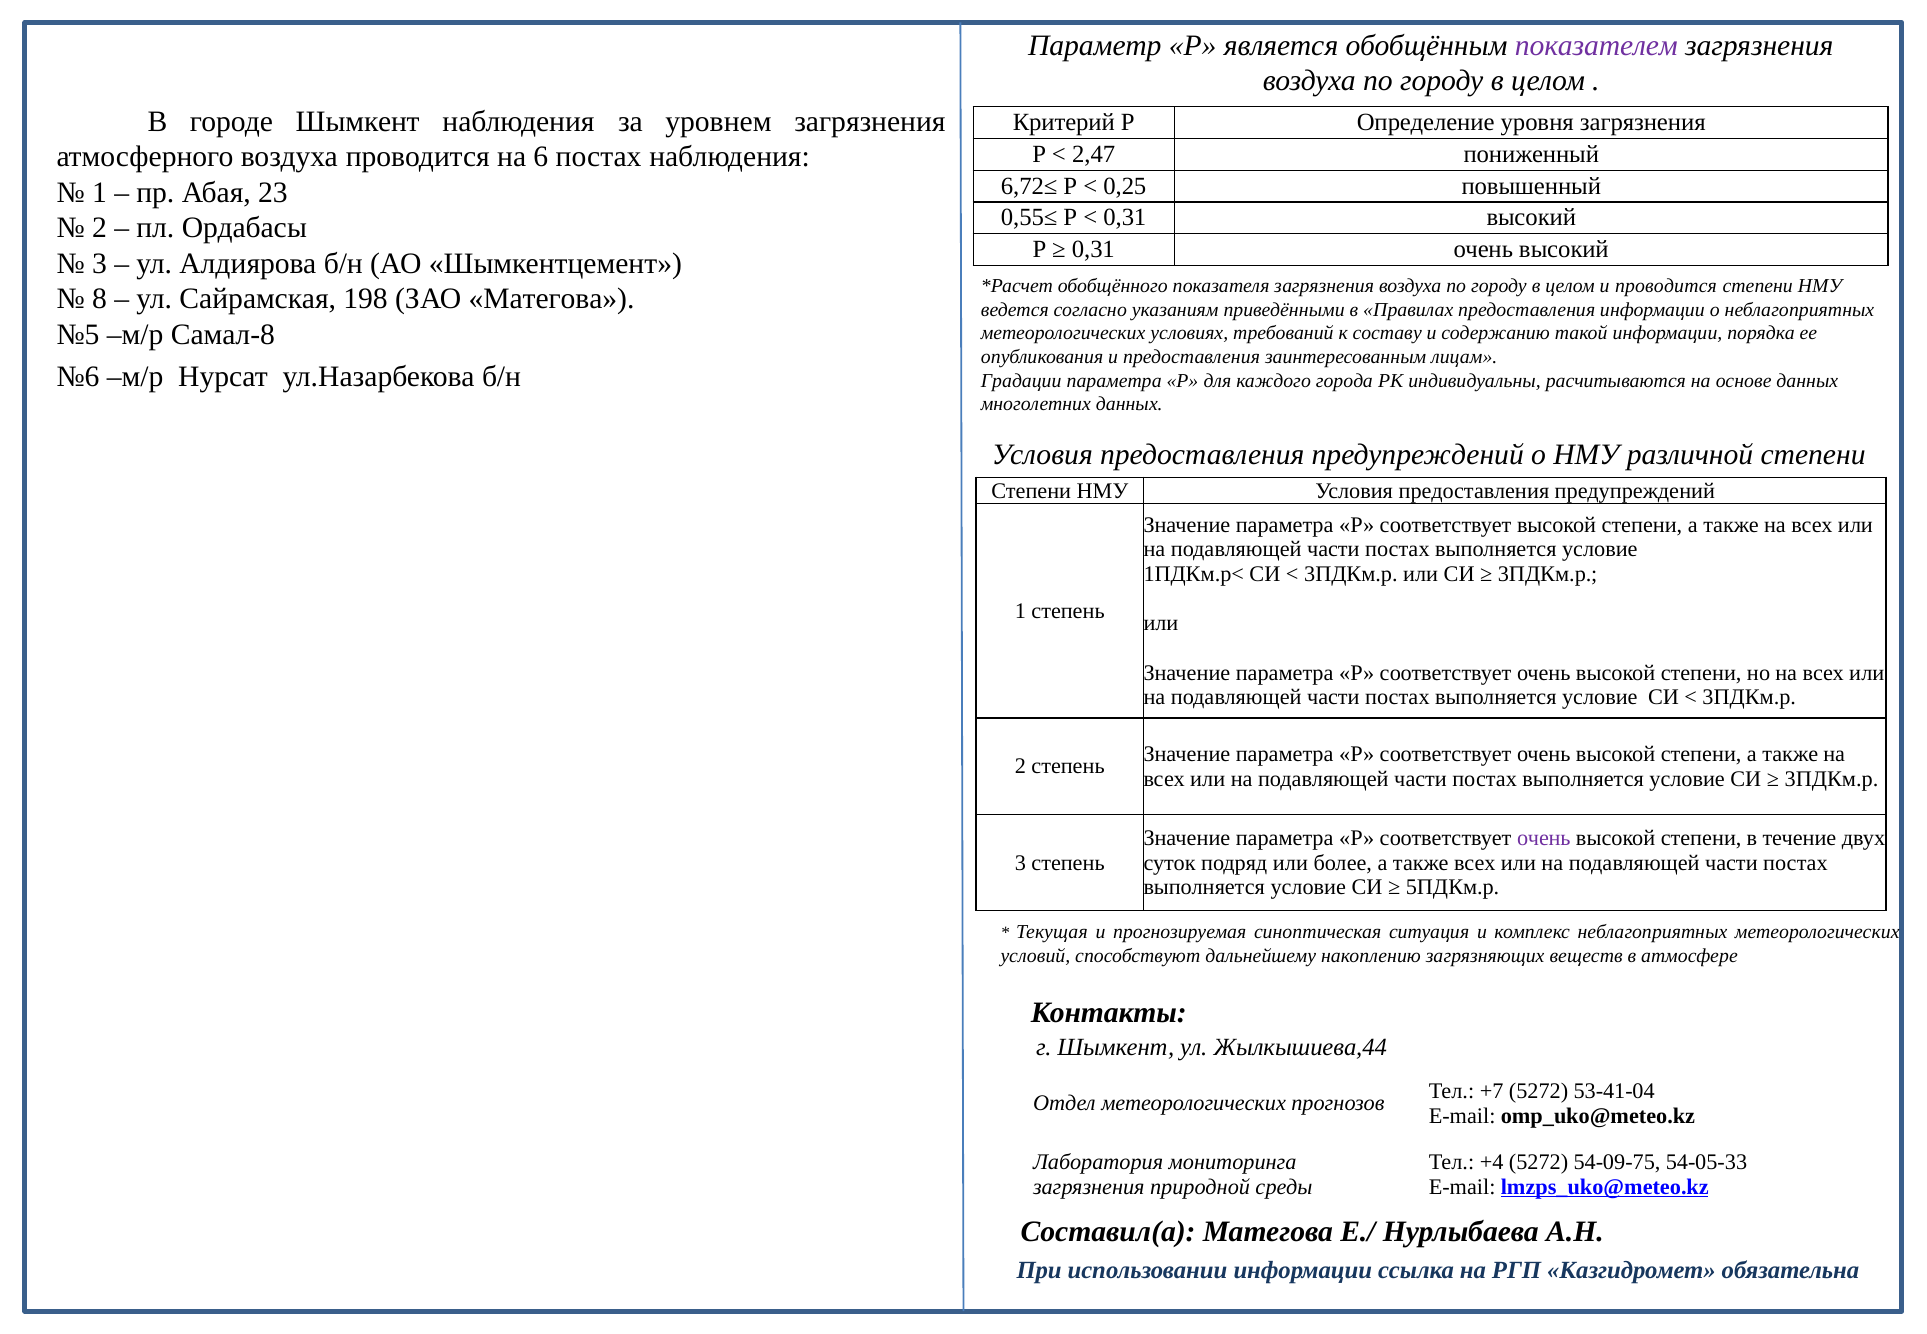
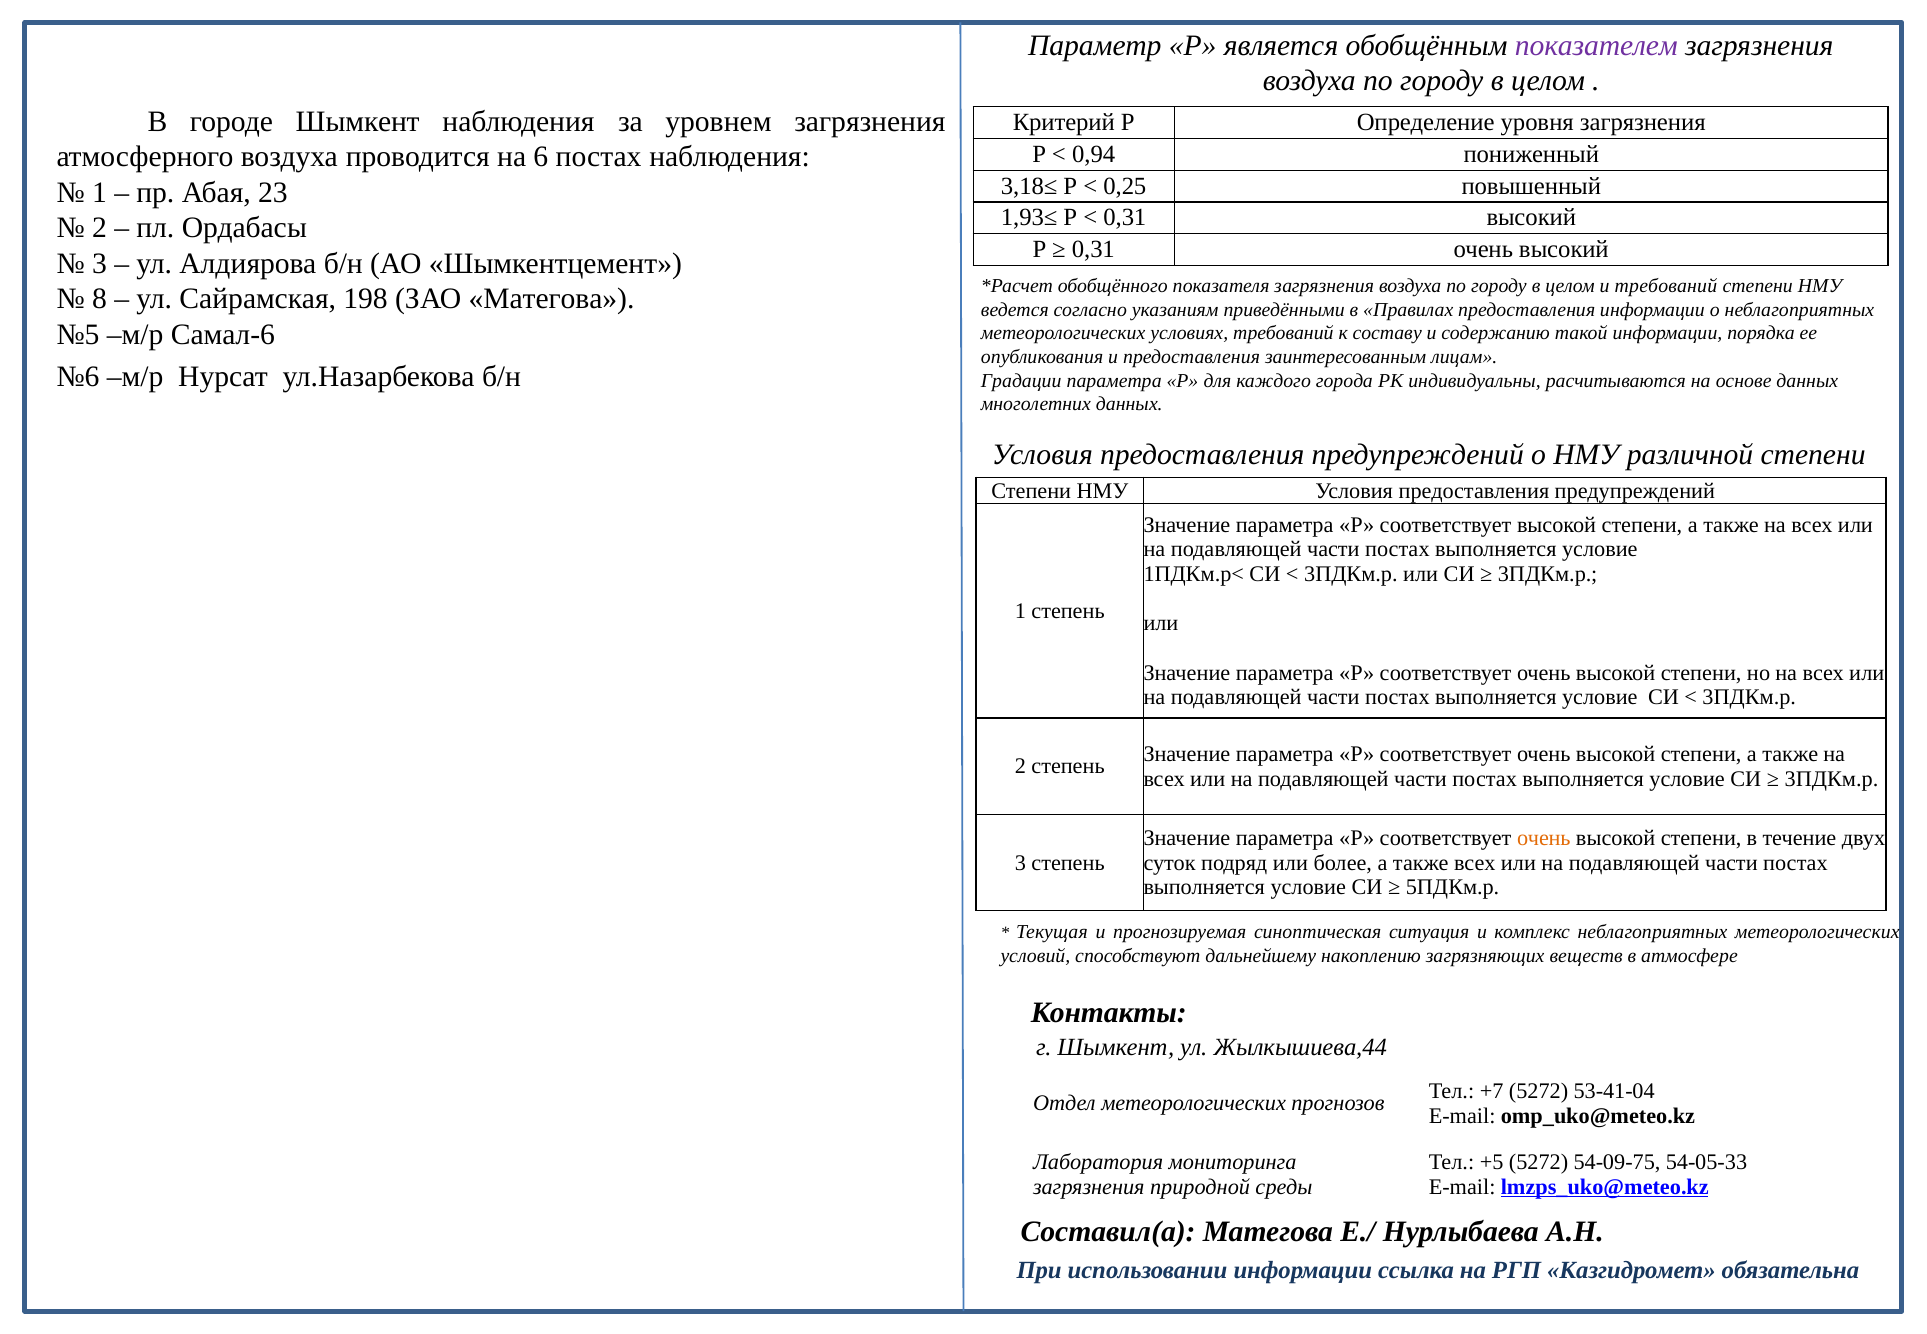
2,47: 2,47 -> 0,94 (1094, 154)
6,72≤: 6,72≤ -> 3,18≤ (1029, 186)
0,55≤: 0,55≤ -> 1,93≤ (1029, 218)
и проводится: проводится -> требований (1666, 286)
Самал-8: Самал-8 -> Самал-6 (223, 335)
очень colour: purple -> orange (1544, 838)
+4: +4 -> +5 (1492, 1162)
